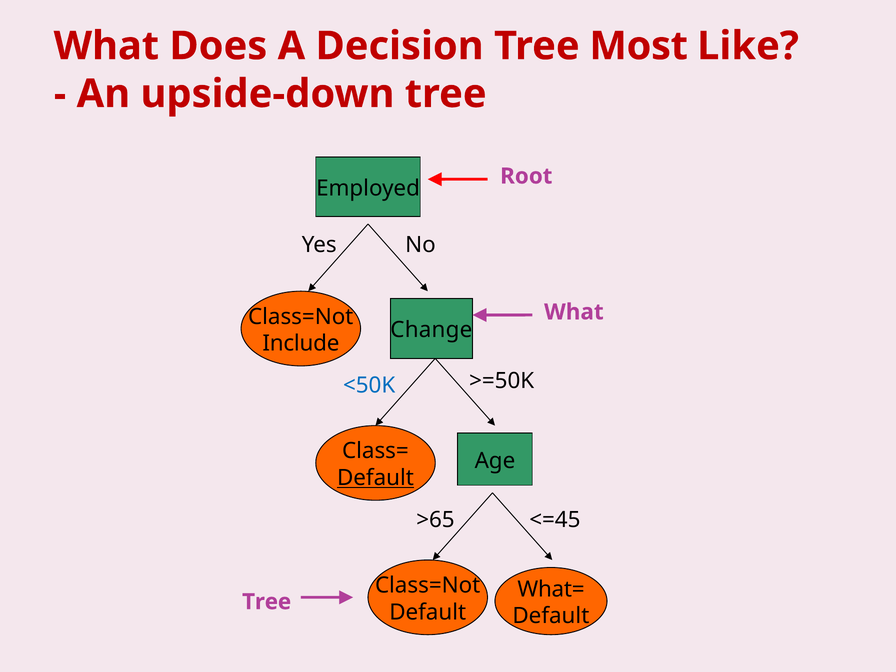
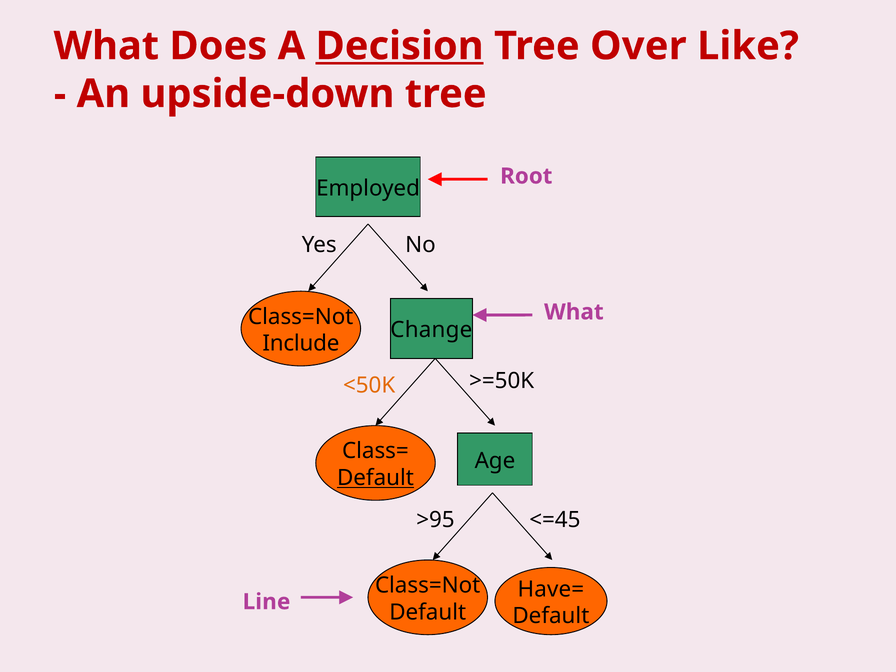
Decision underline: none -> present (400, 46)
Most: Most -> Over (638, 46)
<50K colour: blue -> orange (369, 385)
>65: >65 -> >95 (436, 520)
What=: What= -> Have= (551, 589)
Tree: Tree -> Line (266, 602)
